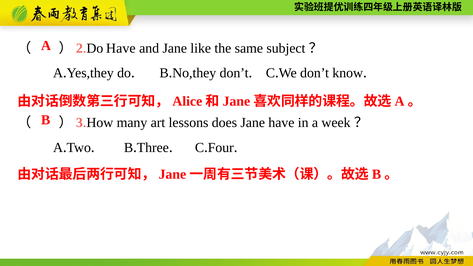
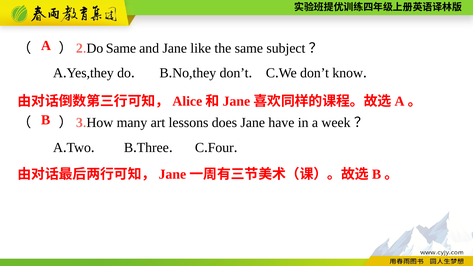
Do Have: Have -> Same (121, 48)
